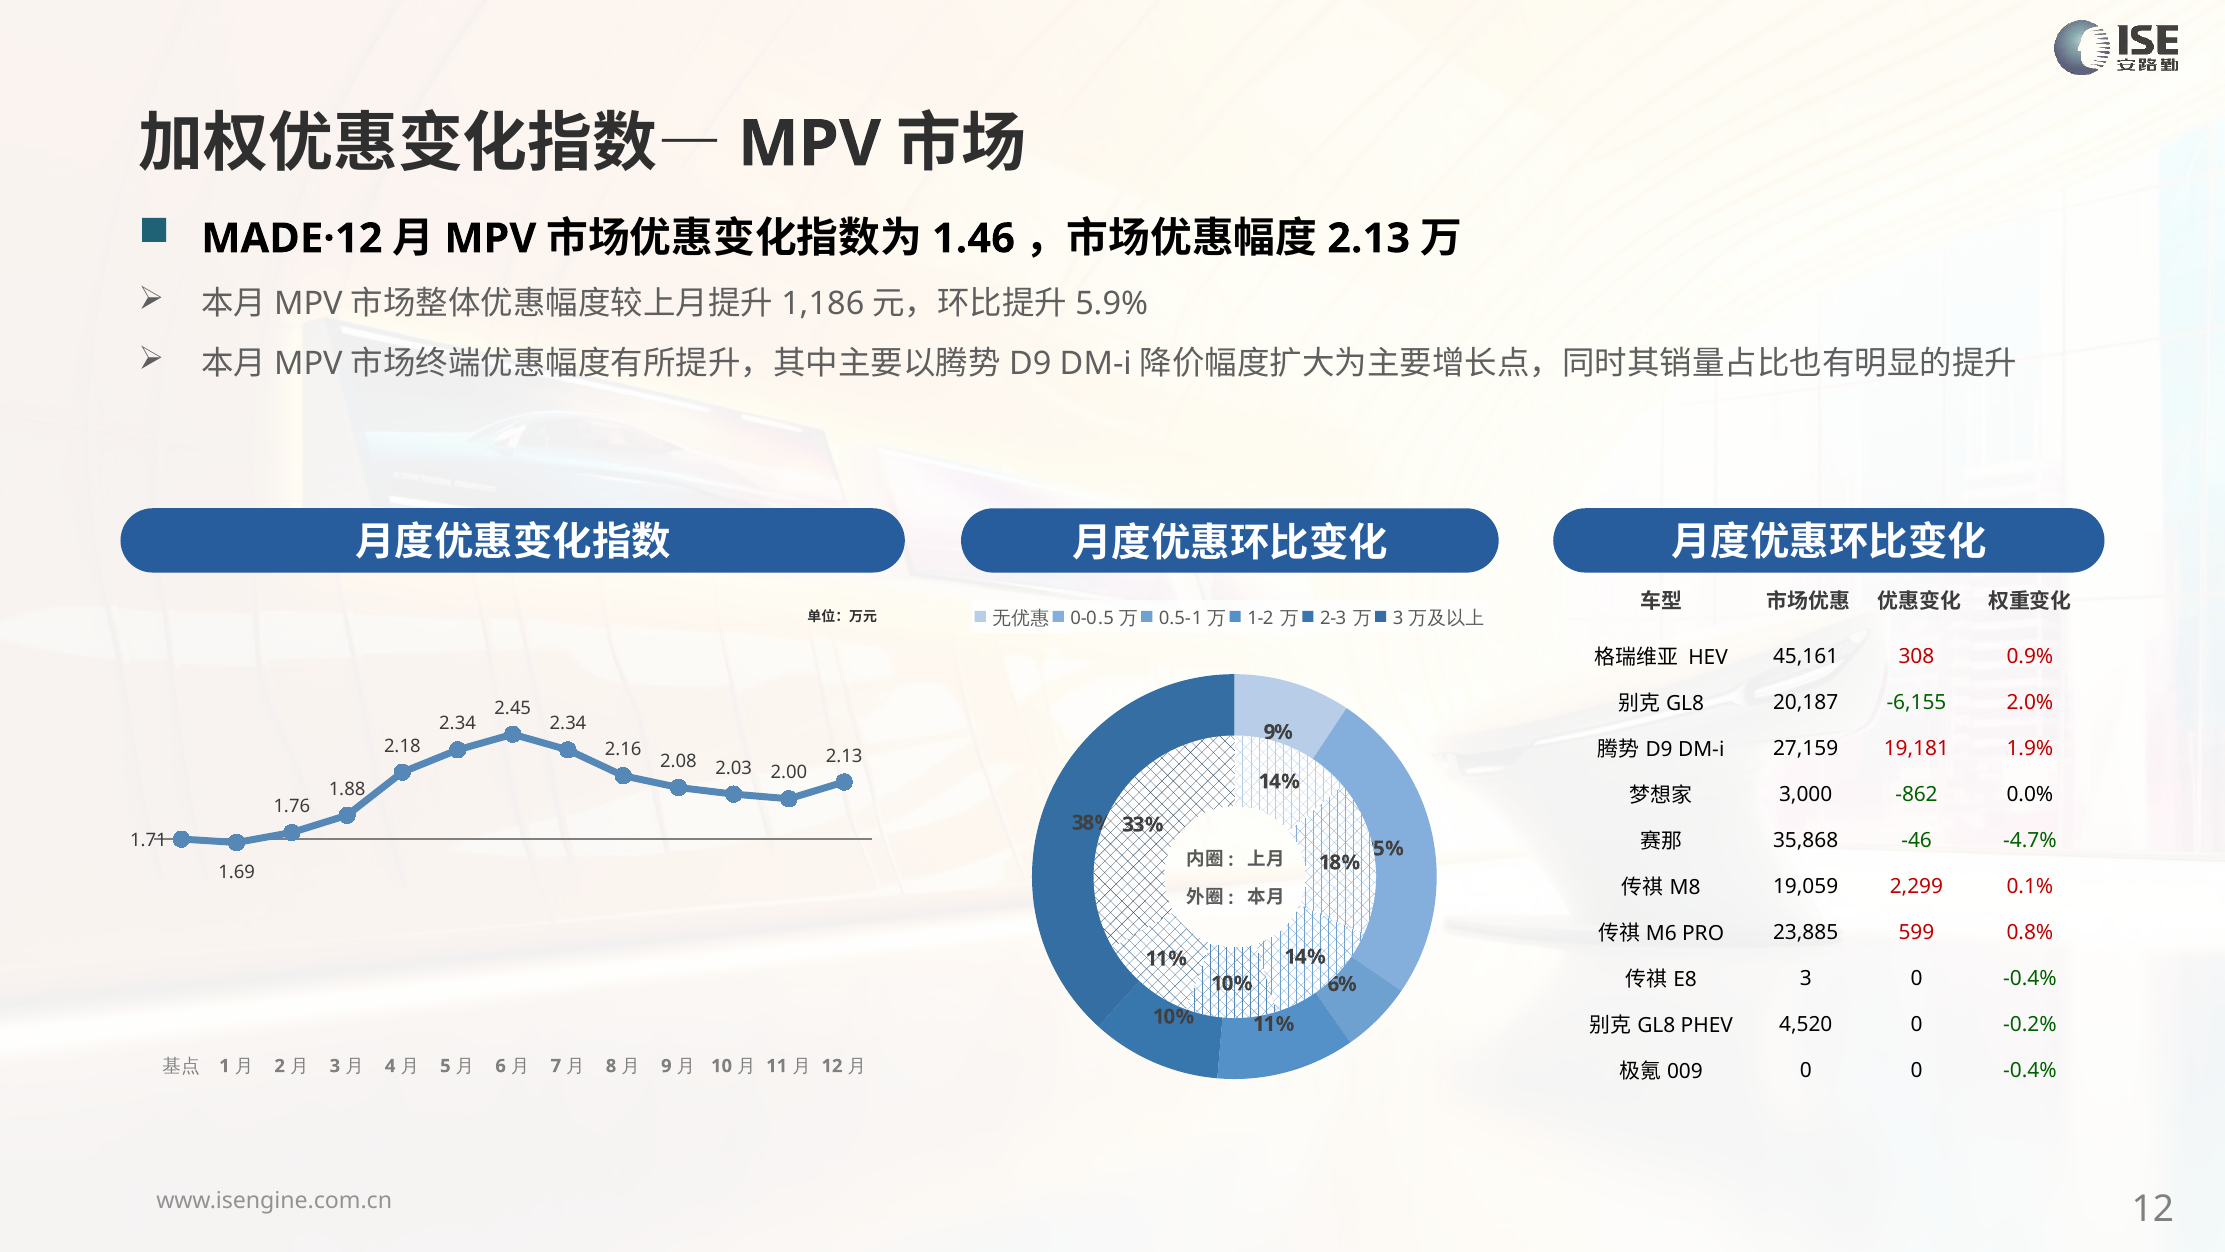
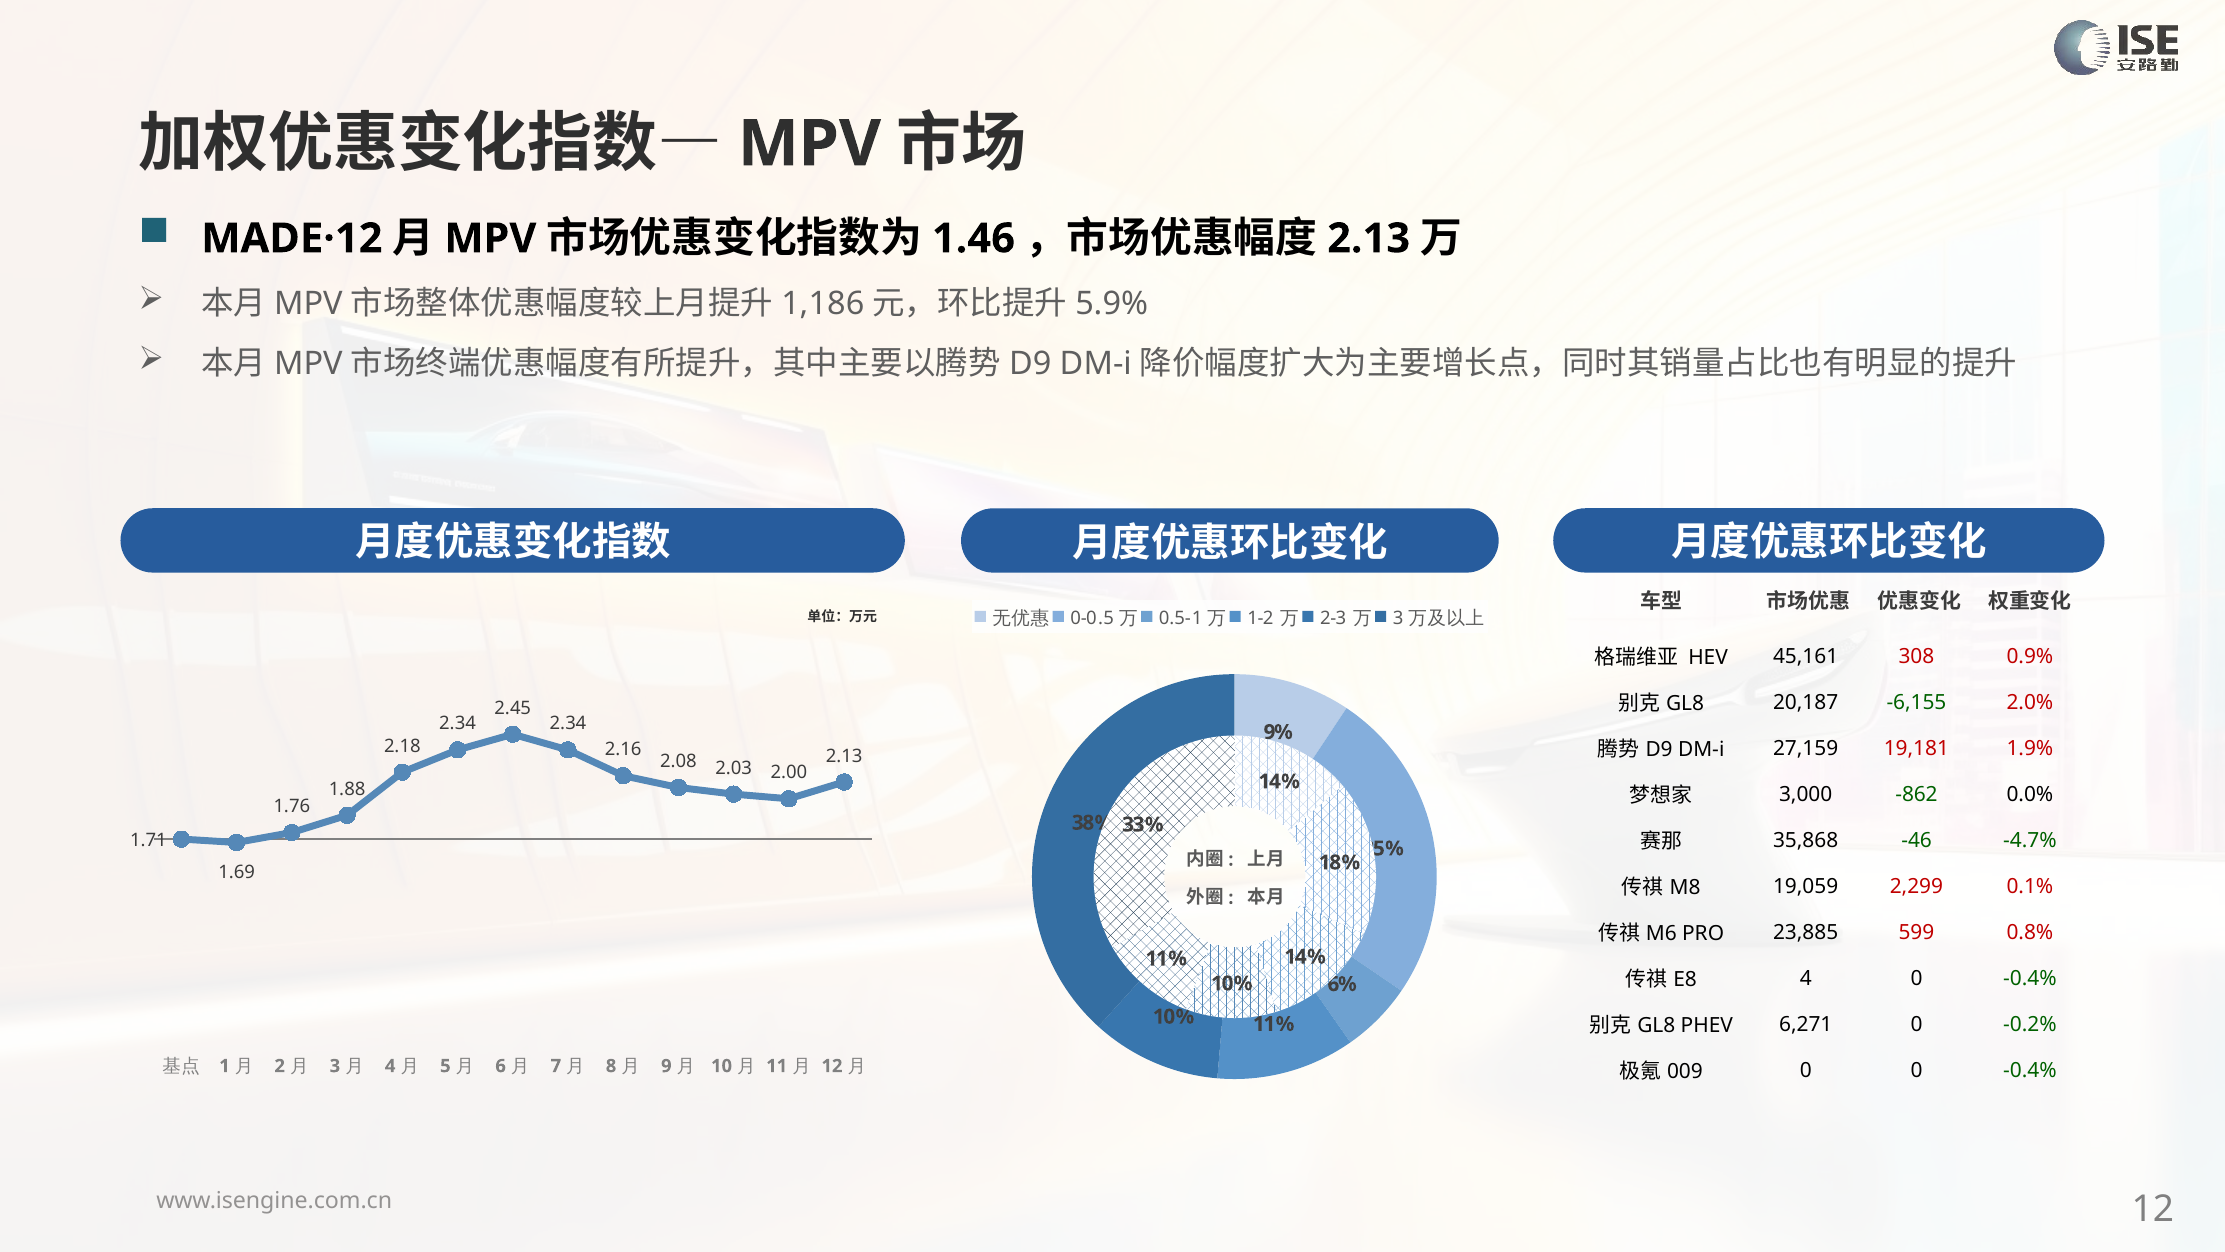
3: 3 -> 4 (1806, 978)
4,520: 4,520 -> 6,271 (1806, 1024)
